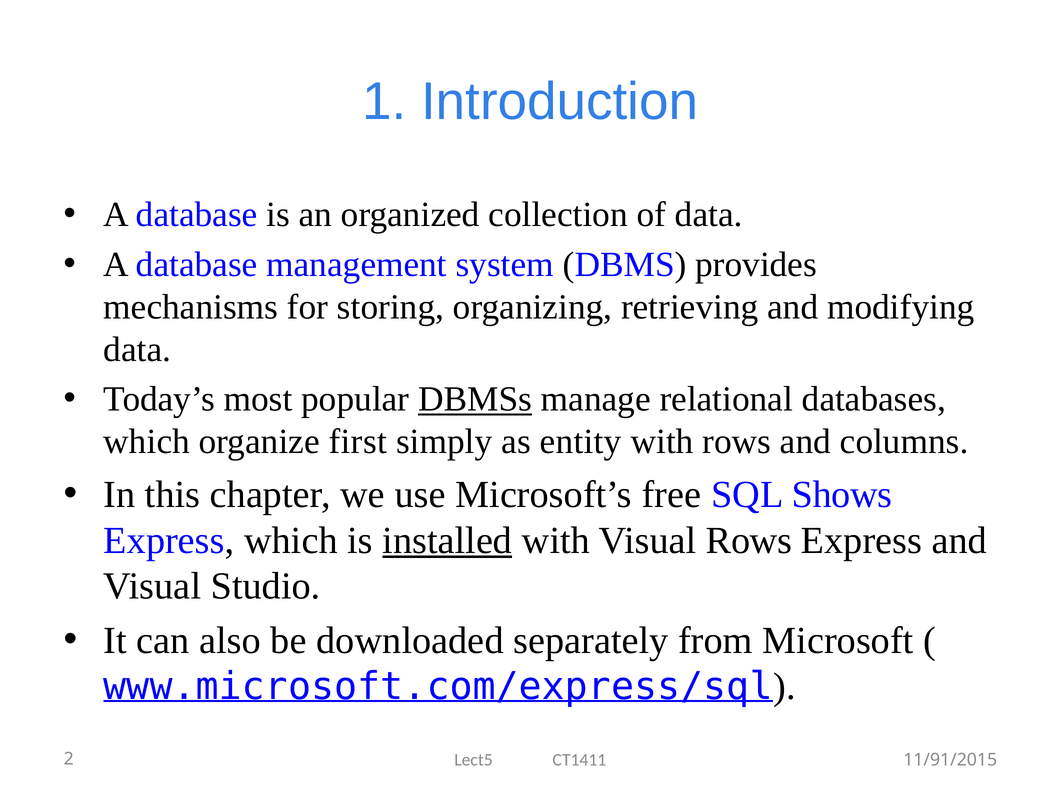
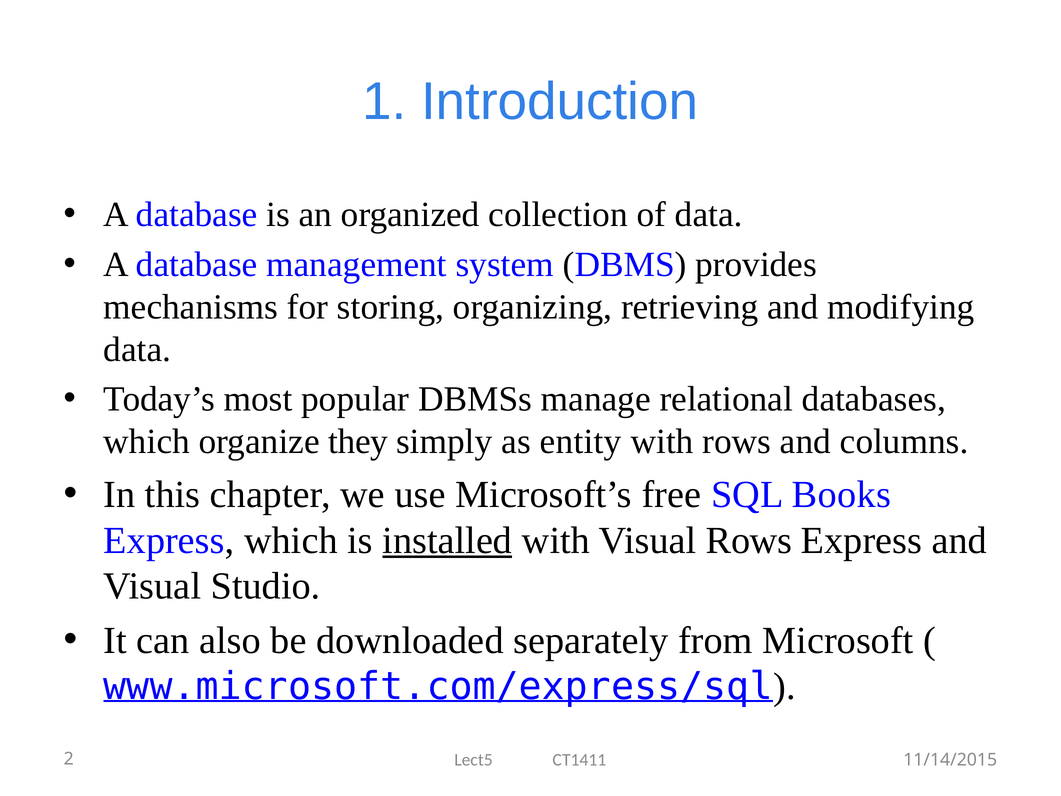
DBMSs underline: present -> none (475, 399)
first: first -> they (358, 442)
Shows: Shows -> Books (842, 494)
11/91/2015: 11/91/2015 -> 11/14/2015 (950, 760)
